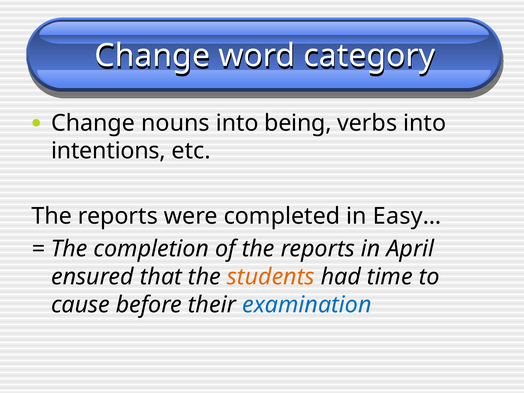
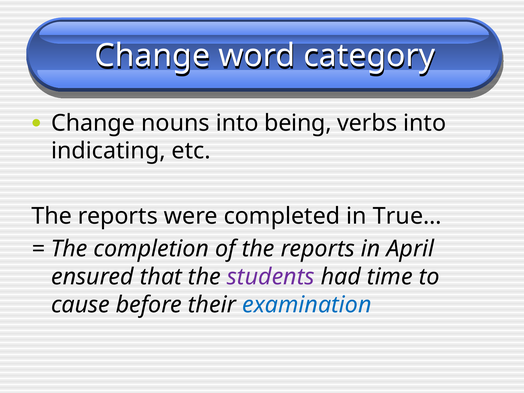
intentions: intentions -> indicating (108, 151)
Easy…: Easy… -> True… (407, 216)
students colour: orange -> purple (271, 277)
